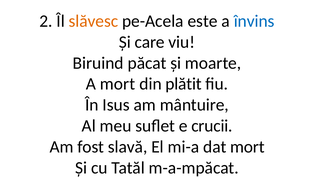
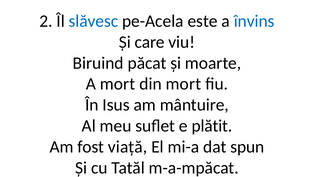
slăvesc colour: orange -> blue (93, 21)
din plătit: plătit -> mort (183, 84)
crucii: crucii -> plătit (212, 126)
slavă: slavă -> viață (128, 147)
dat mort: mort -> spun (247, 147)
